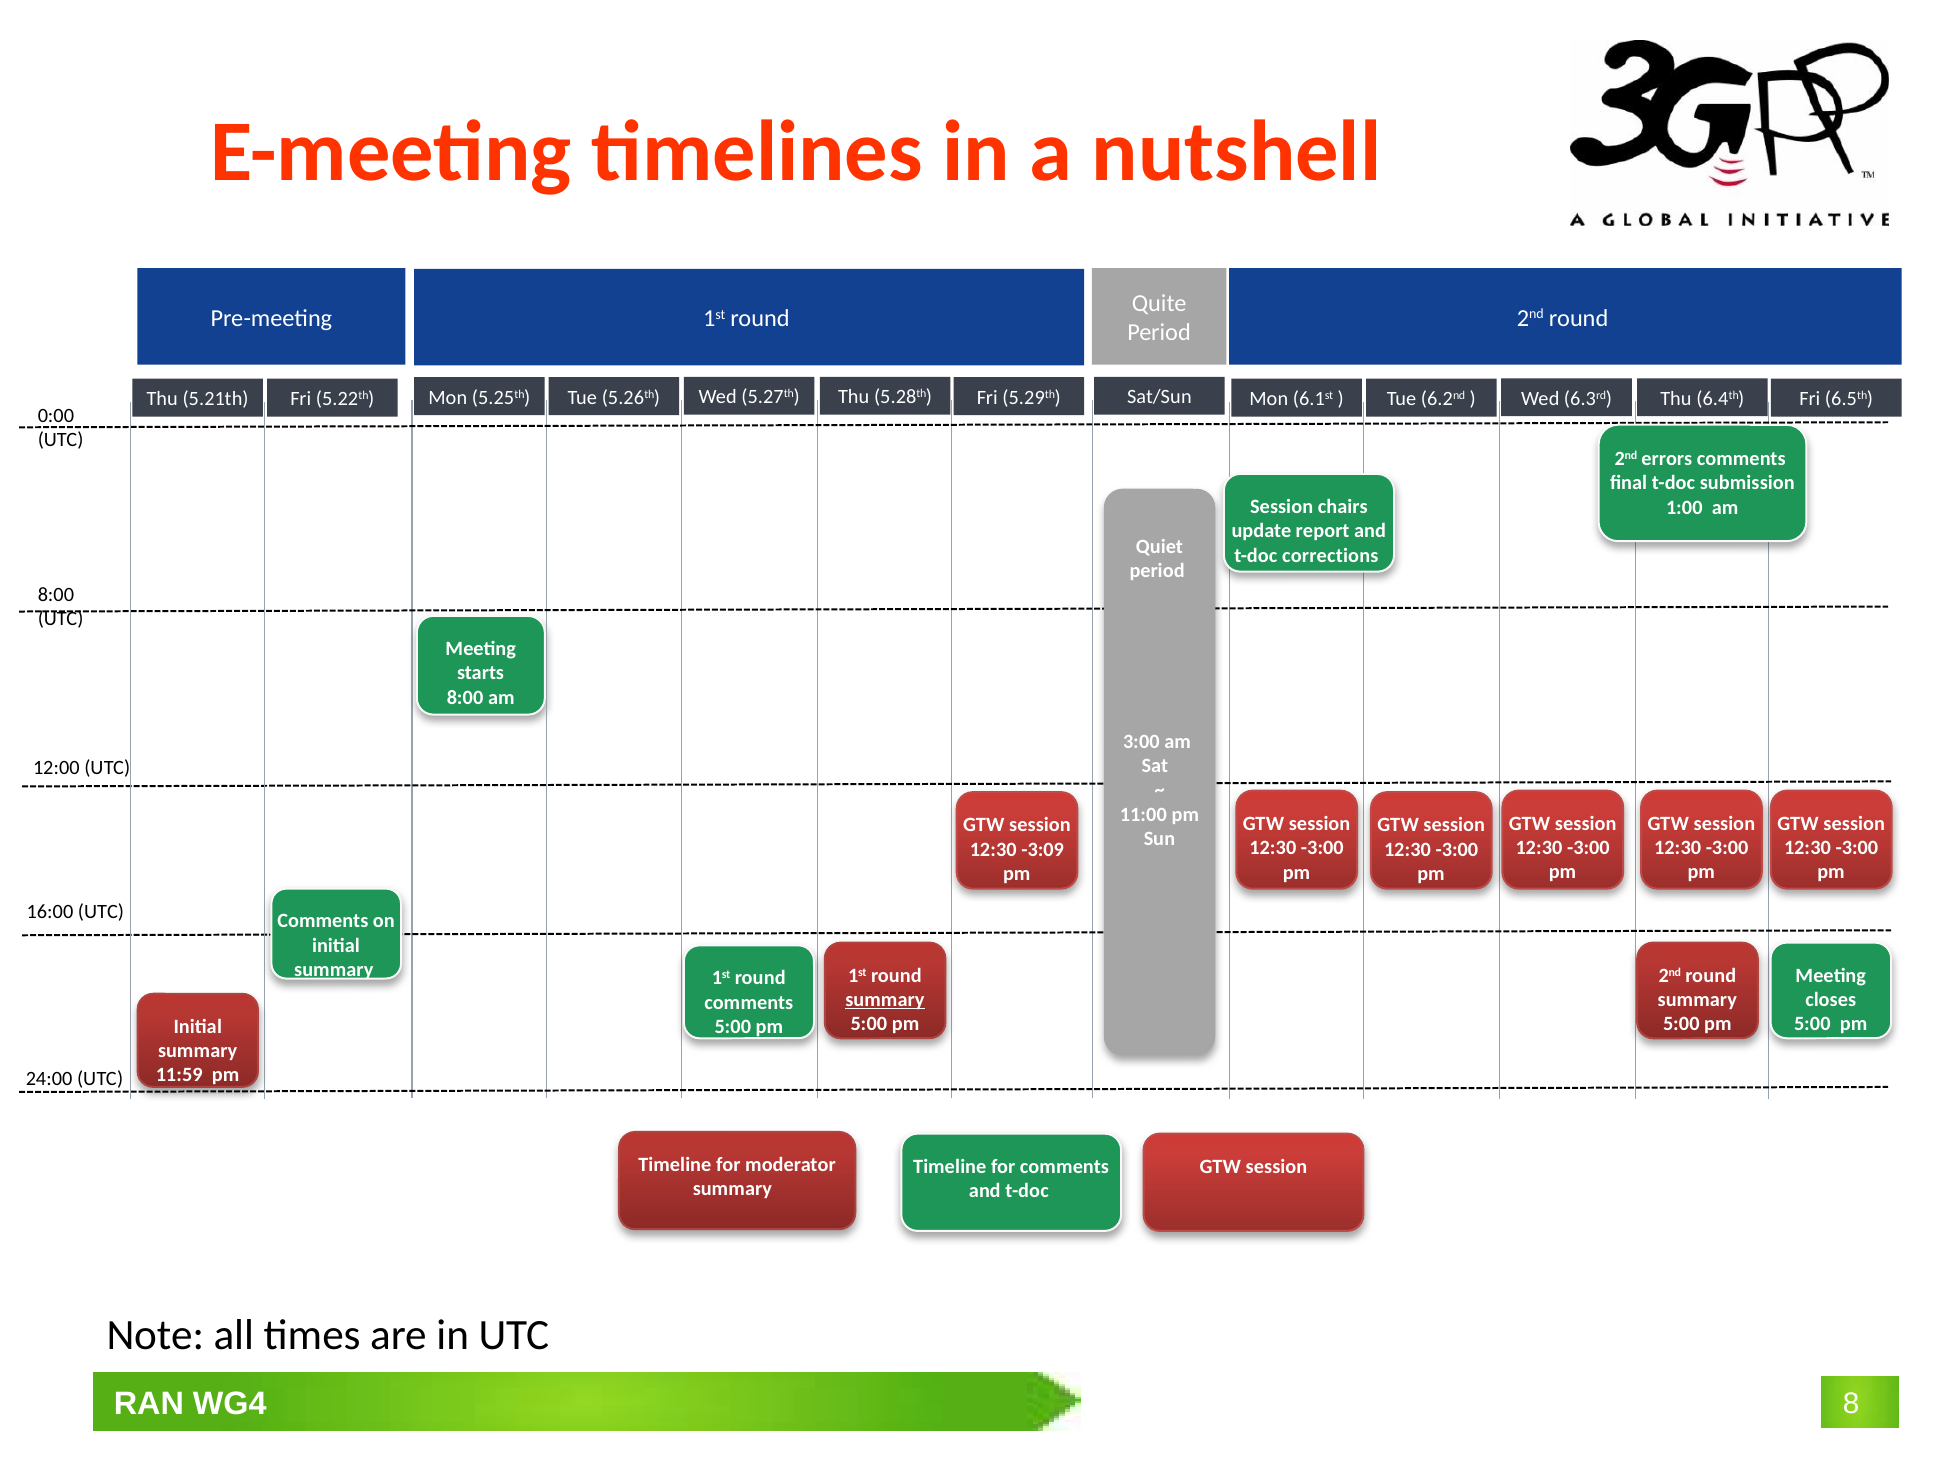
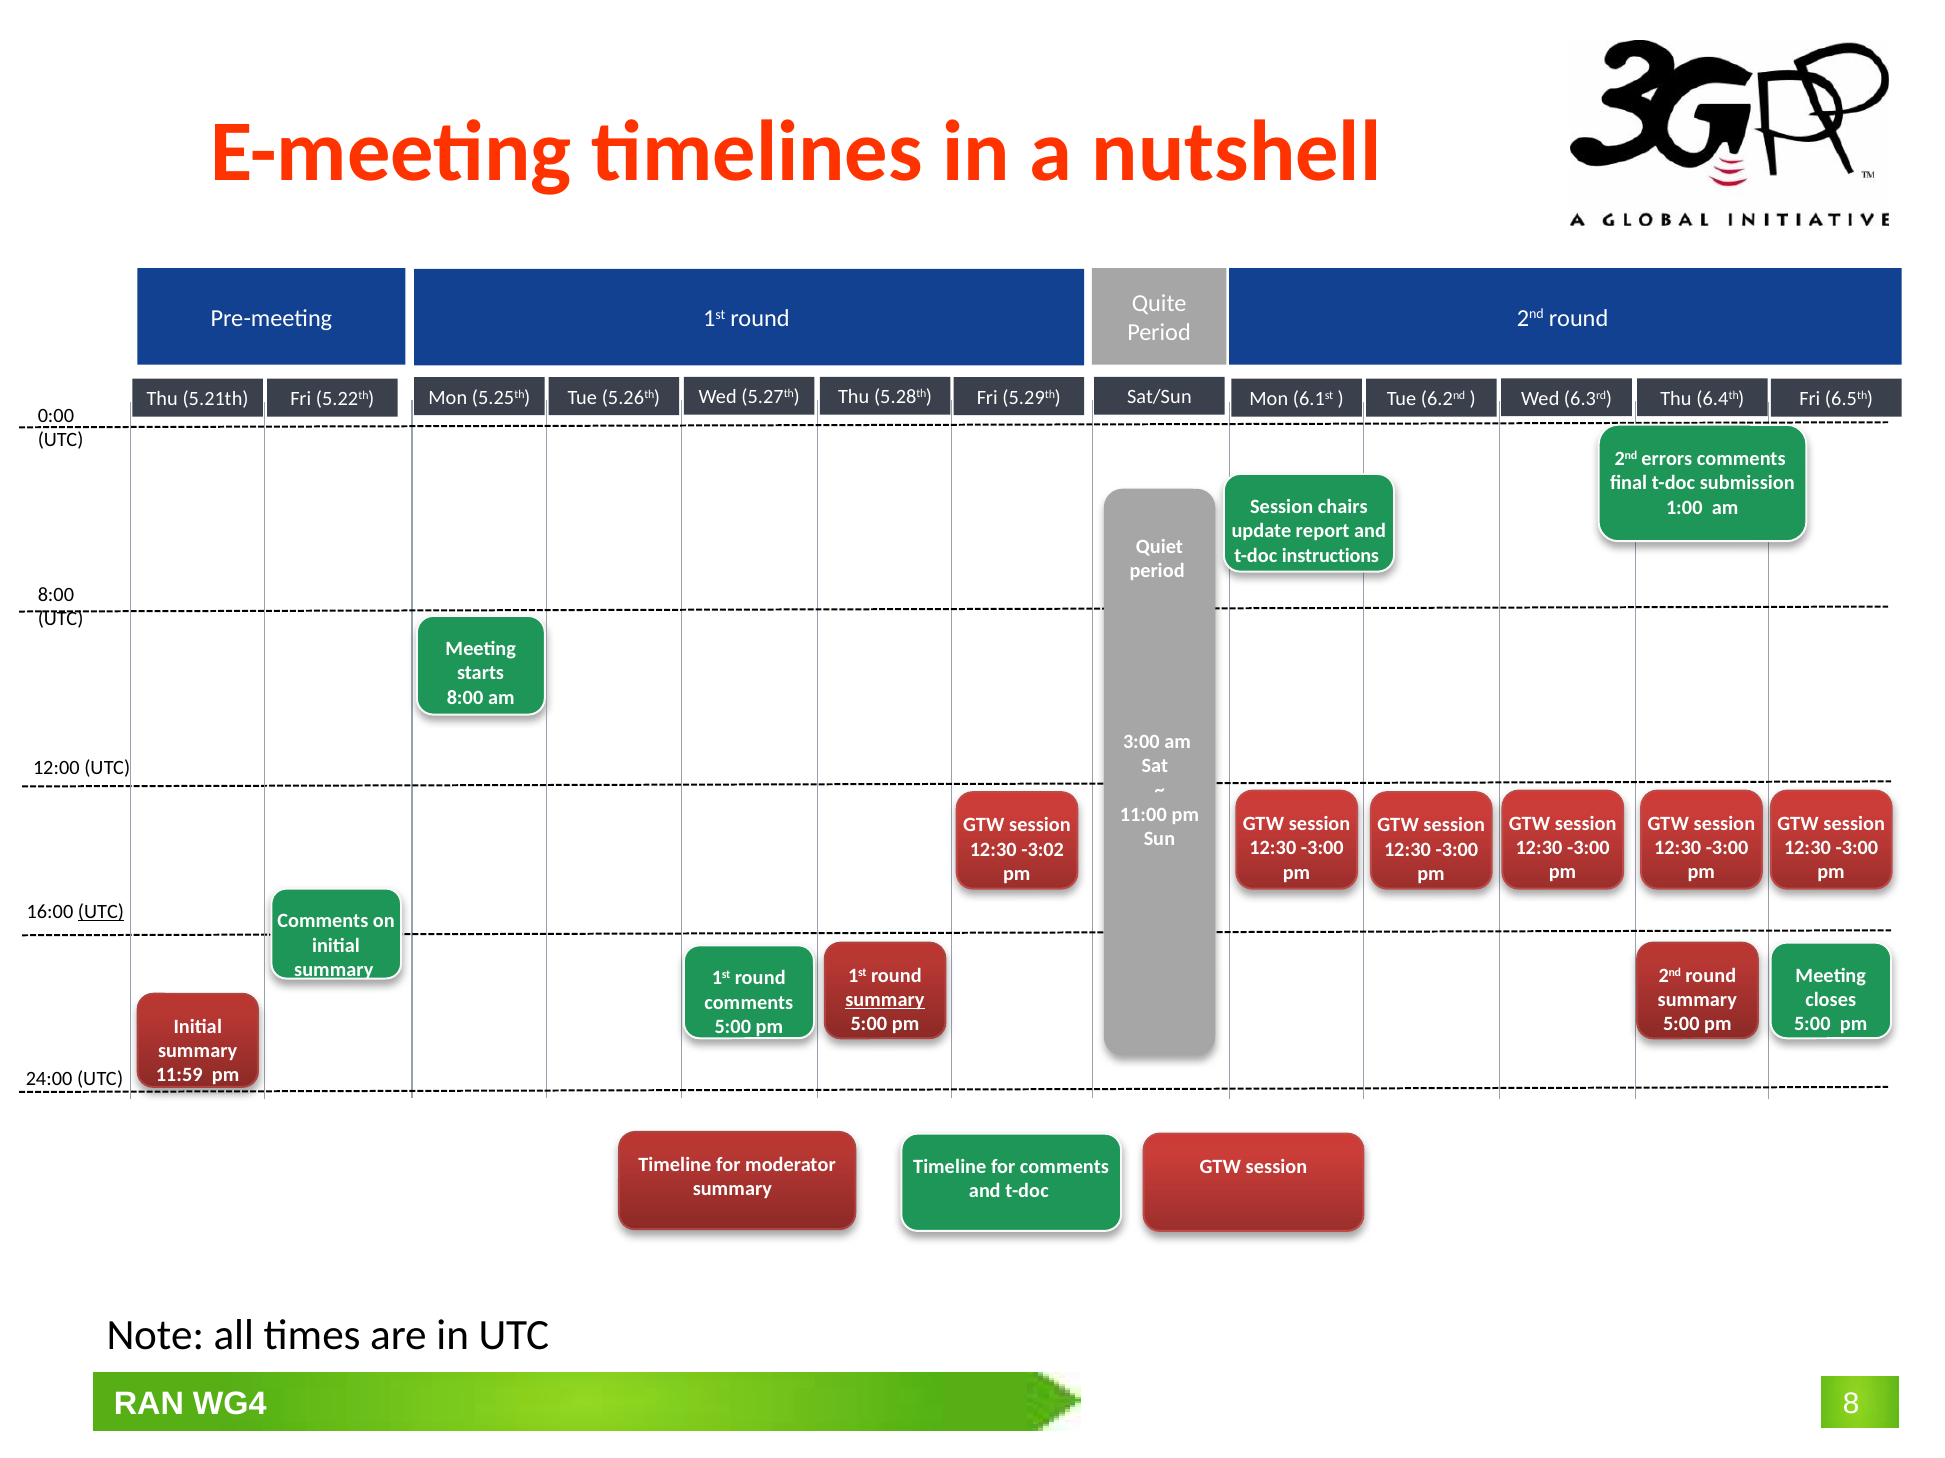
corrections: corrections -> instructions (1330, 556)
-3:09: -3:09 -> -3:02 (1043, 850)
UTC underline: none -> present (101, 912)
